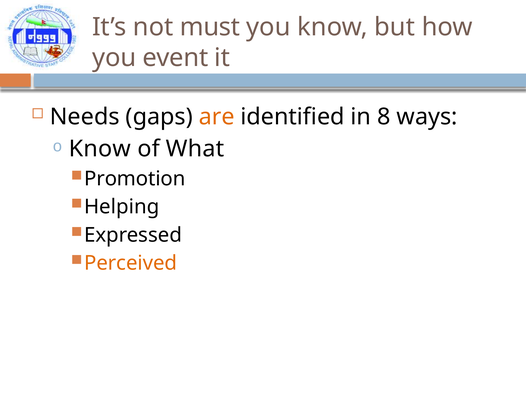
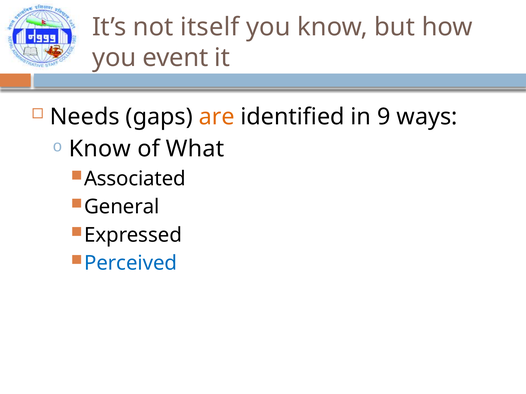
must: must -> itself (210, 27)
8: 8 -> 9 (384, 117)
Promotion: Promotion -> Associated (135, 179)
Helping: Helping -> General (122, 207)
Perceived colour: orange -> blue (131, 263)
